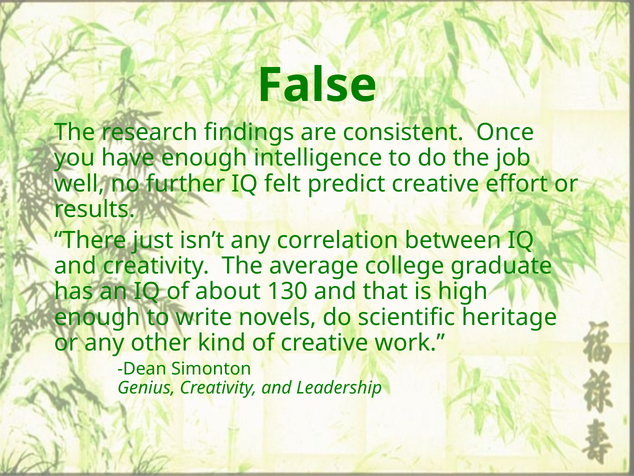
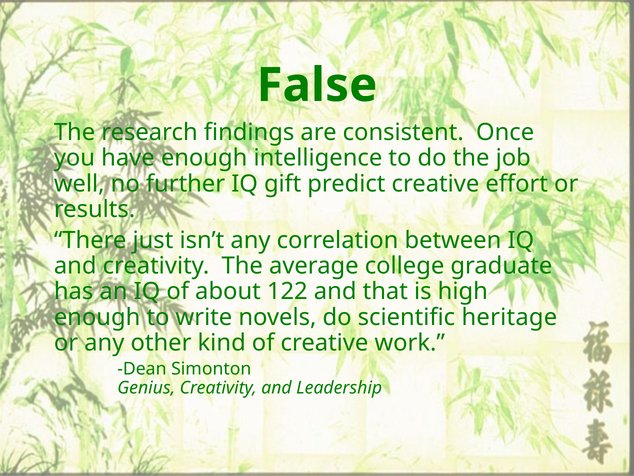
felt: felt -> gift (283, 184)
130: 130 -> 122 (287, 291)
